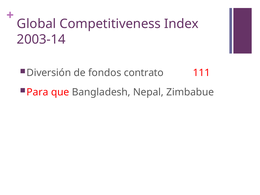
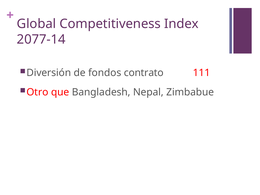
2003-14: 2003-14 -> 2077-14 (41, 39)
Para: Para -> Otro (37, 92)
